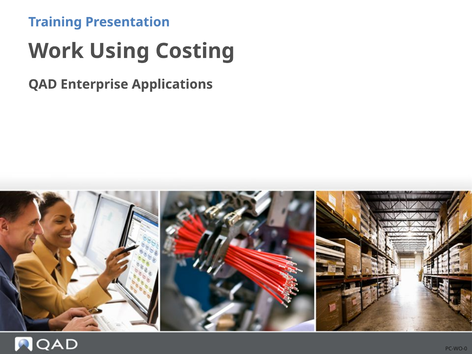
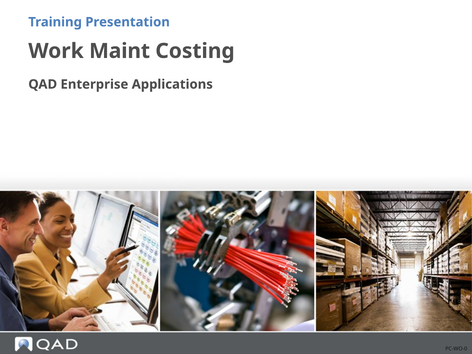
Using: Using -> Maint (120, 51)
